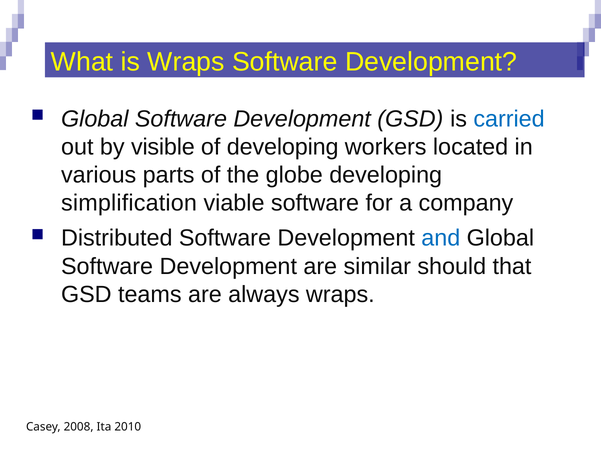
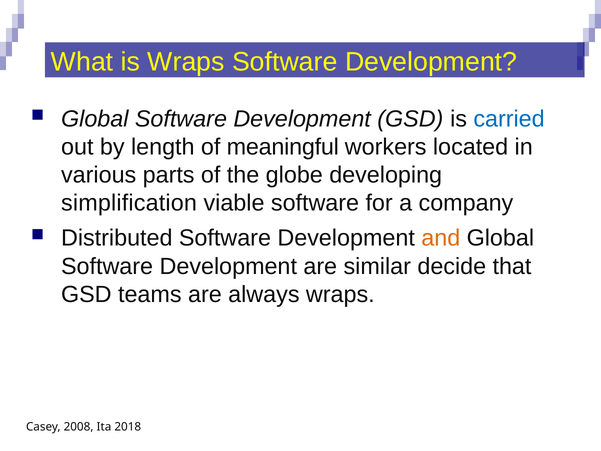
visible: visible -> length (163, 147)
of developing: developing -> meaningful (283, 147)
and colour: blue -> orange (441, 238)
should: should -> decide (452, 266)
2010: 2010 -> 2018 (128, 426)
